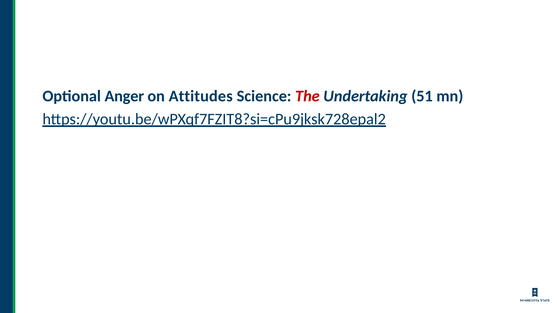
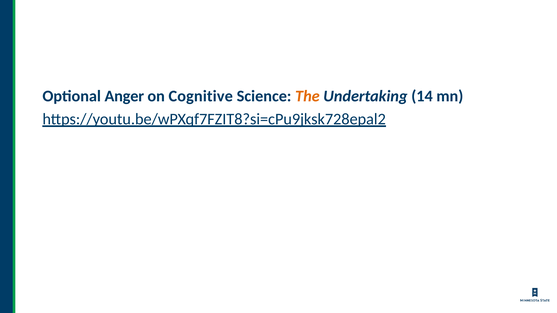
Attitudes: Attitudes -> Cognitive (201, 96)
The colour: red -> orange (307, 96)
51: 51 -> 14 (422, 96)
